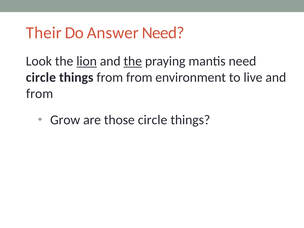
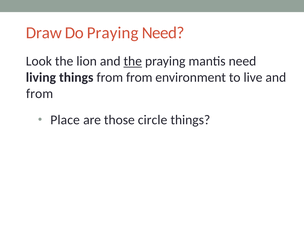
Their: Their -> Draw (44, 33)
Do Answer: Answer -> Praying (113, 33)
lion underline: present -> none (87, 61)
circle: circle -> living (41, 77)
Grow: Grow -> Place (65, 120)
